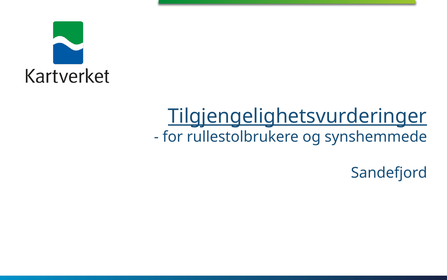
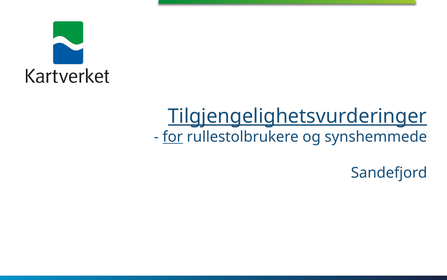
for underline: none -> present (173, 137)
